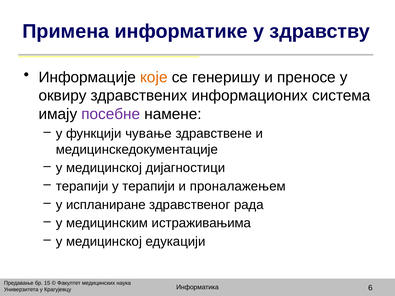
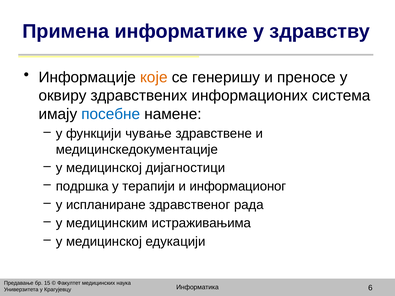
посебне colour: purple -> blue (111, 114)
терапији: терапији -> подршка (82, 186)
проналажењем: проналажењем -> информационог (238, 186)
